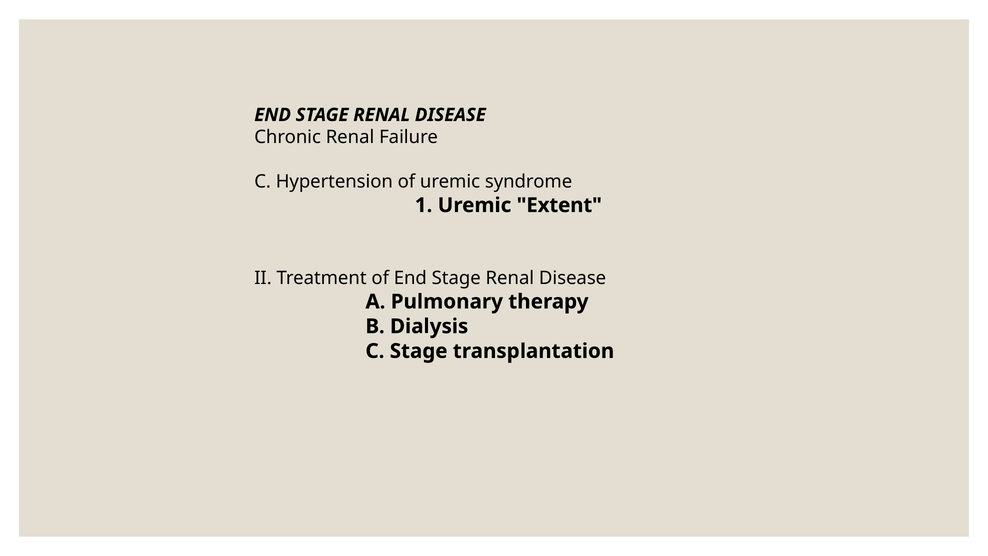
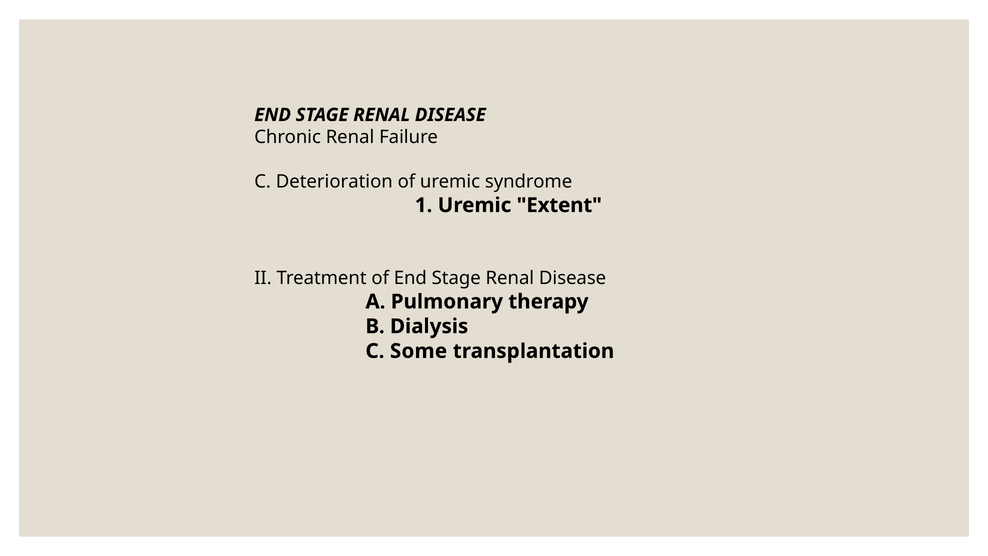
Hypertension: Hypertension -> Deterioration (334, 182)
C Stage: Stage -> Some (419, 351)
